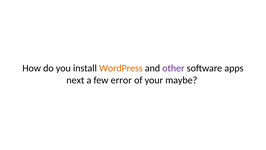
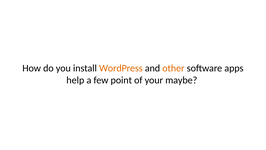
other colour: purple -> orange (173, 68)
next: next -> help (75, 80)
error: error -> point (121, 80)
